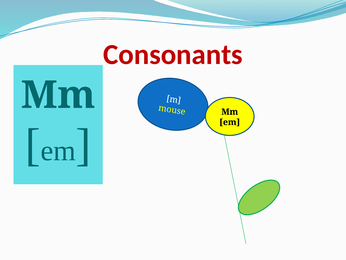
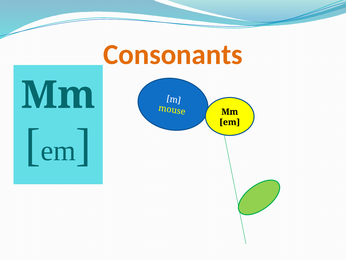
Consonants colour: red -> orange (173, 55)
